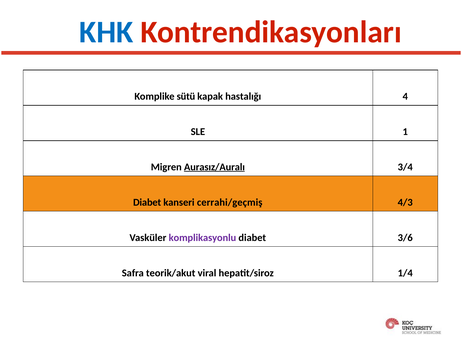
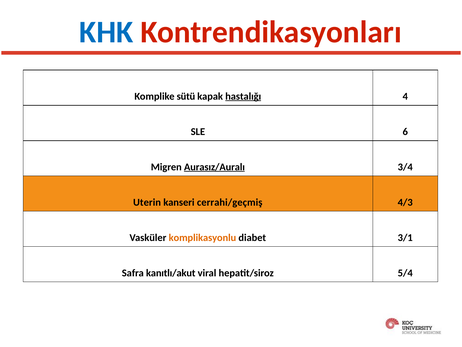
hastalığı underline: none -> present (243, 96)
1: 1 -> 6 (405, 131)
Diabet: Diabet -> Uterin (147, 202)
komplikasyonlu colour: purple -> orange (202, 237)
3/6: 3/6 -> 3/1 (405, 237)
teorik/akut: teorik/akut -> kanıtlı/akut (171, 273)
1/4: 1/4 -> 5/4 (405, 273)
